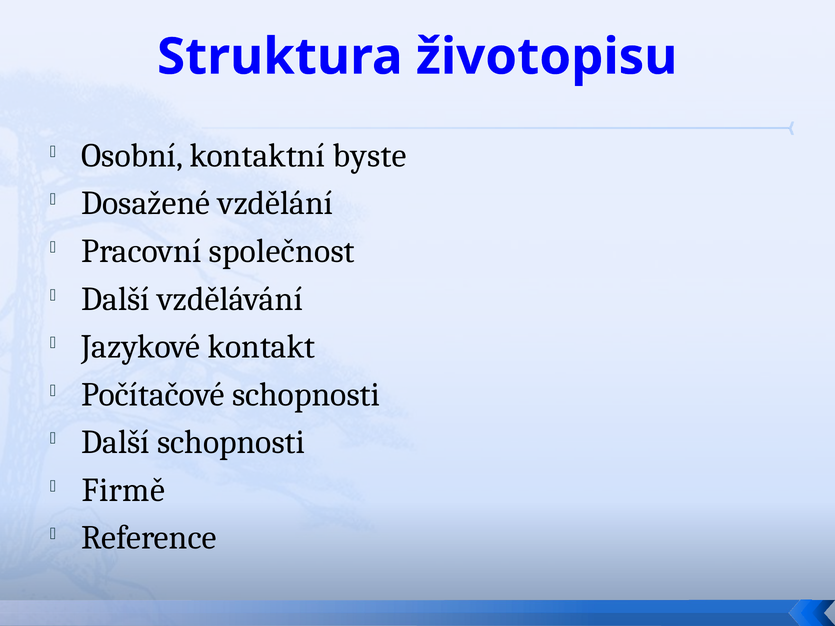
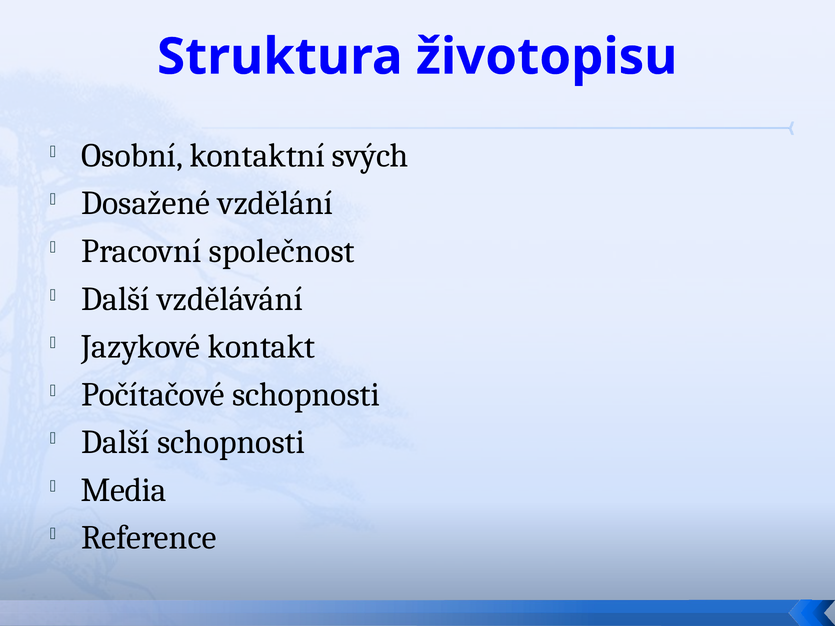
byste: byste -> svých (370, 156)
Firmě: Firmě -> Media (124, 490)
